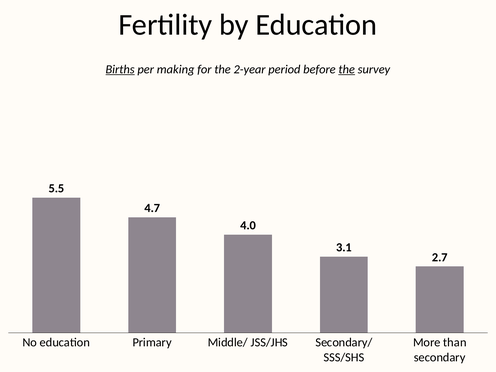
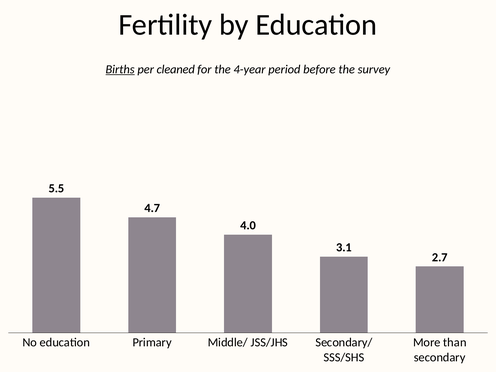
making: making -> cleaned (176, 69)
2-year: 2-year -> 4-year (250, 69)
the underline: present -> none (347, 69)
